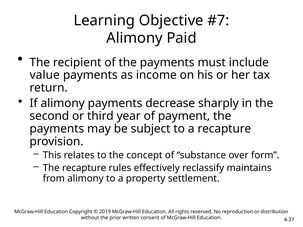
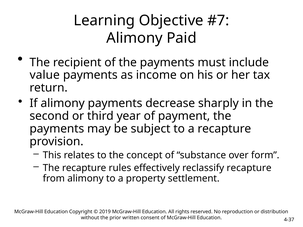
reclassify maintains: maintains -> recapture (249, 168)
